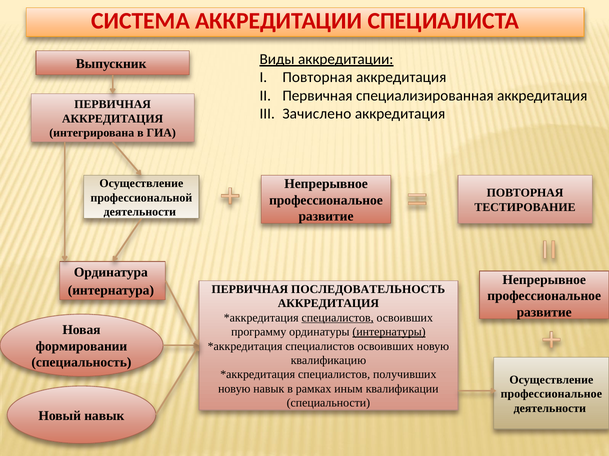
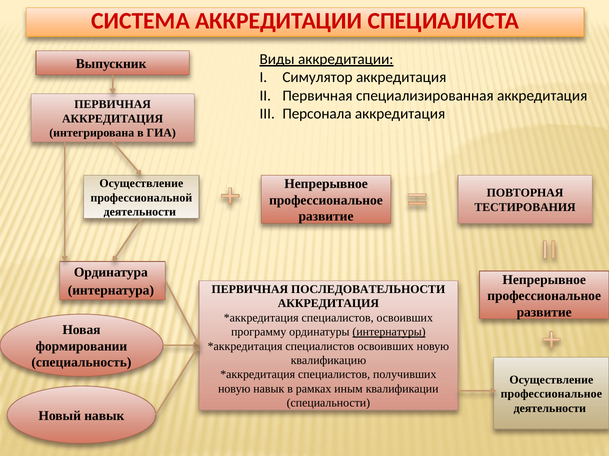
Повторная: Повторная -> Симулятор (317, 78)
Зачислено: Зачислено -> Персонала (317, 114)
ТЕСТИРОВАНИЕ: ТЕСТИРОВАНИЕ -> ТЕСТИРОВАНИЯ (525, 208)
ПОСЛЕДОВАТЕЛЬНОСТЬ: ПОСЛЕДОВАТЕЛЬНОСТЬ -> ПОСЛЕДОВАТЕЛЬНОСТИ (368, 290)
специалистов underline: present -> none (338, 318)
